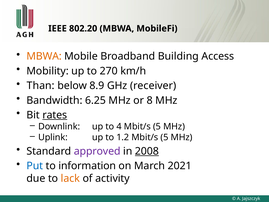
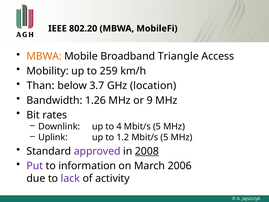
Building: Building -> Triangle (178, 56)
270: 270 -> 259 (109, 71)
8.9: 8.9 -> 3.7 (97, 86)
receiver: receiver -> location (153, 86)
6.25: 6.25 -> 1.26 (95, 100)
8: 8 -> 9 (150, 100)
rates underline: present -> none (55, 115)
Put colour: blue -> purple (35, 166)
2021: 2021 -> 2006 (180, 166)
lack colour: orange -> purple (70, 178)
